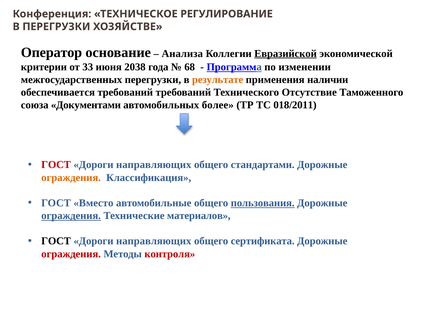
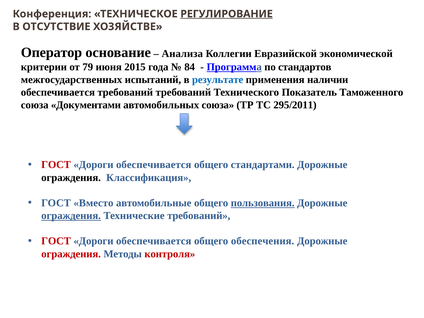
РЕГУЛИРОВАНИЕ underline: none -> present (227, 14)
В ПЕРЕГРУЗКИ: ПЕРЕГРУЗКИ -> ОТСУТСТВИЕ (56, 27)
Евразийской underline: present -> none (286, 54)
33: 33 -> 79 (88, 67)
2038: 2038 -> 2015 (135, 67)
68: 68 -> 84 (190, 67)
изменении: изменении -> стандартов (305, 67)
межгосударственных перегрузки: перегрузки -> испытаний (153, 80)
результате colour: orange -> blue (218, 80)
Отсутствие: Отсутствие -> Показатель (309, 92)
автомобильных более: более -> союза (218, 105)
018/2011: 018/2011 -> 295/2011 (295, 105)
направляющих: направляющих -> обеспечивается (154, 165)
ограждения colour: orange -> black (71, 178)
Технические материалов: материалов -> требований (199, 216)
ГОСТ colour: black -> red (56, 241)
направляющих: направляющих -> обеспечивается (154, 241)
сертификата: сертификата -> обеспечения (263, 241)
